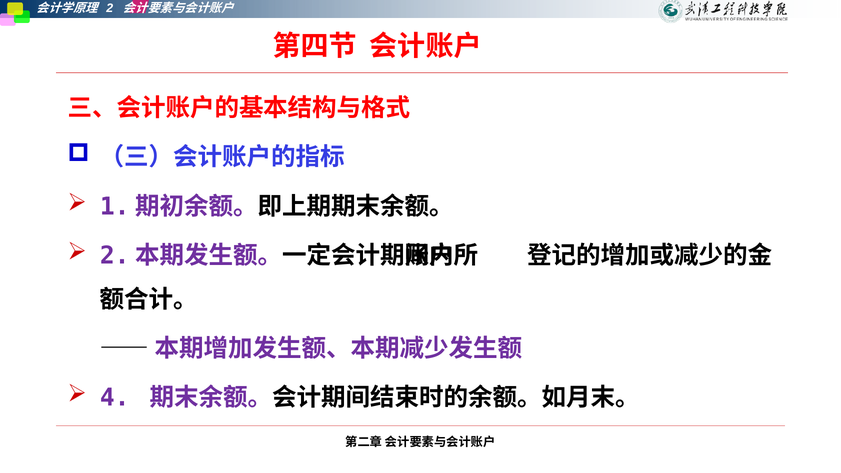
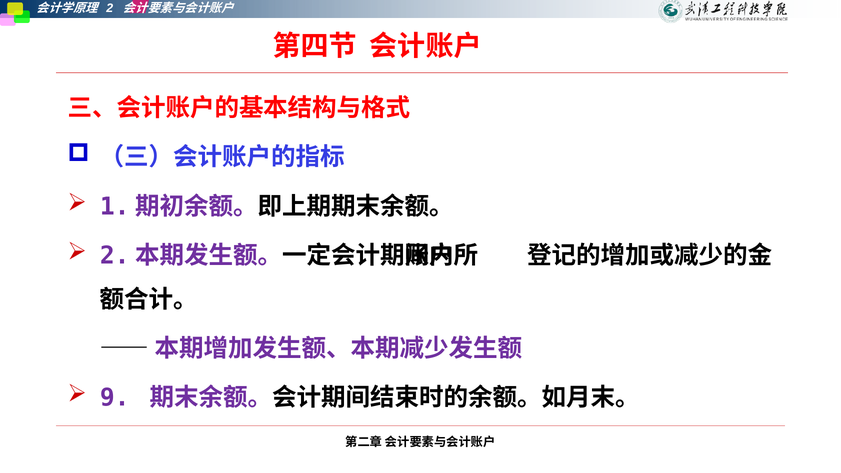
4: 4 -> 9 (115, 398)
